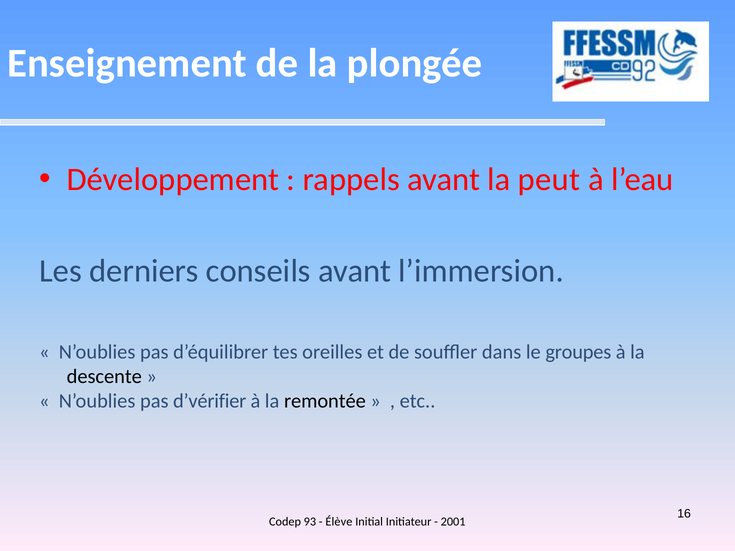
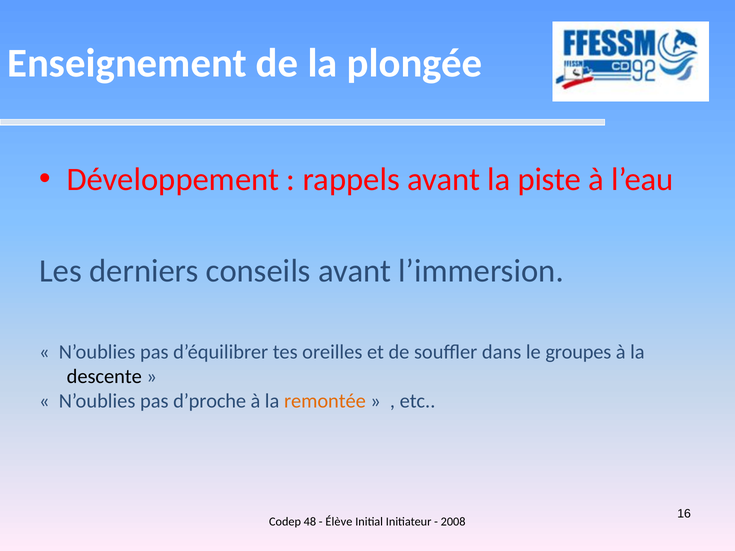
peut: peut -> piste (549, 180)
d’vérifier: d’vérifier -> d’proche (210, 401)
remontée colour: black -> orange (325, 401)
93: 93 -> 48 (310, 522)
2001: 2001 -> 2008 (453, 522)
